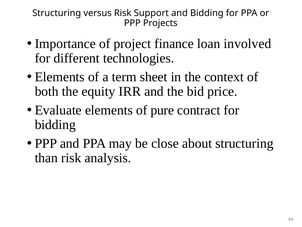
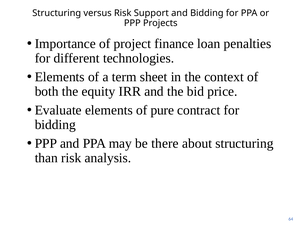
involved: involved -> penalties (248, 44)
close: close -> there (165, 143)
